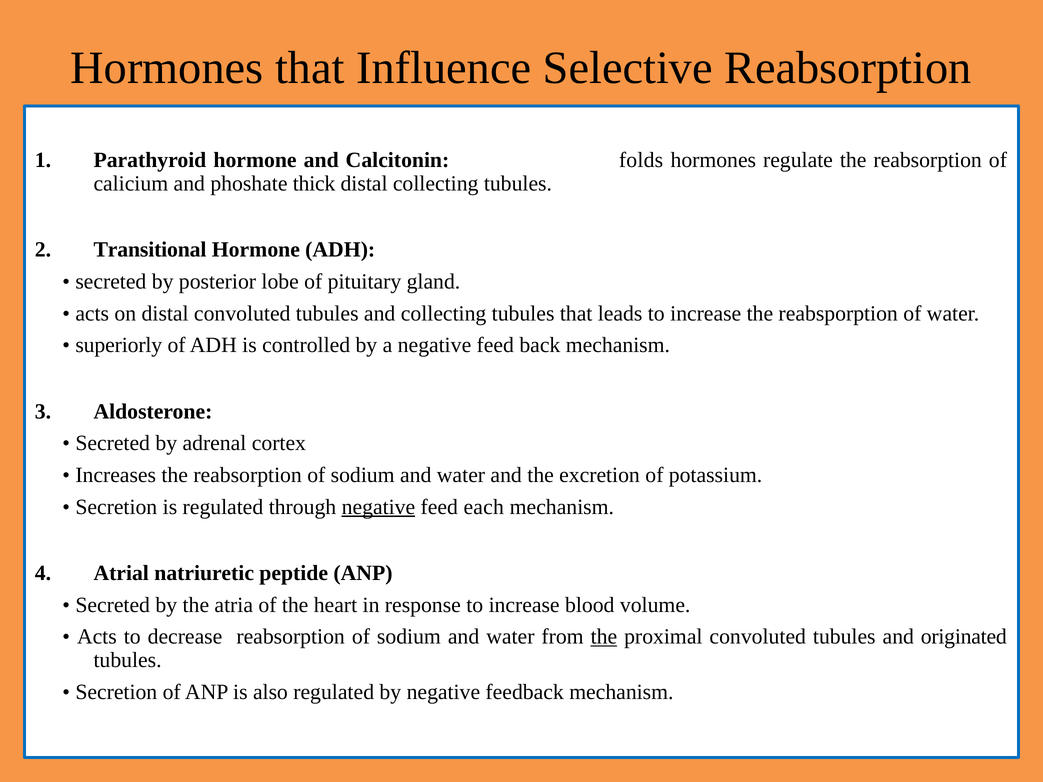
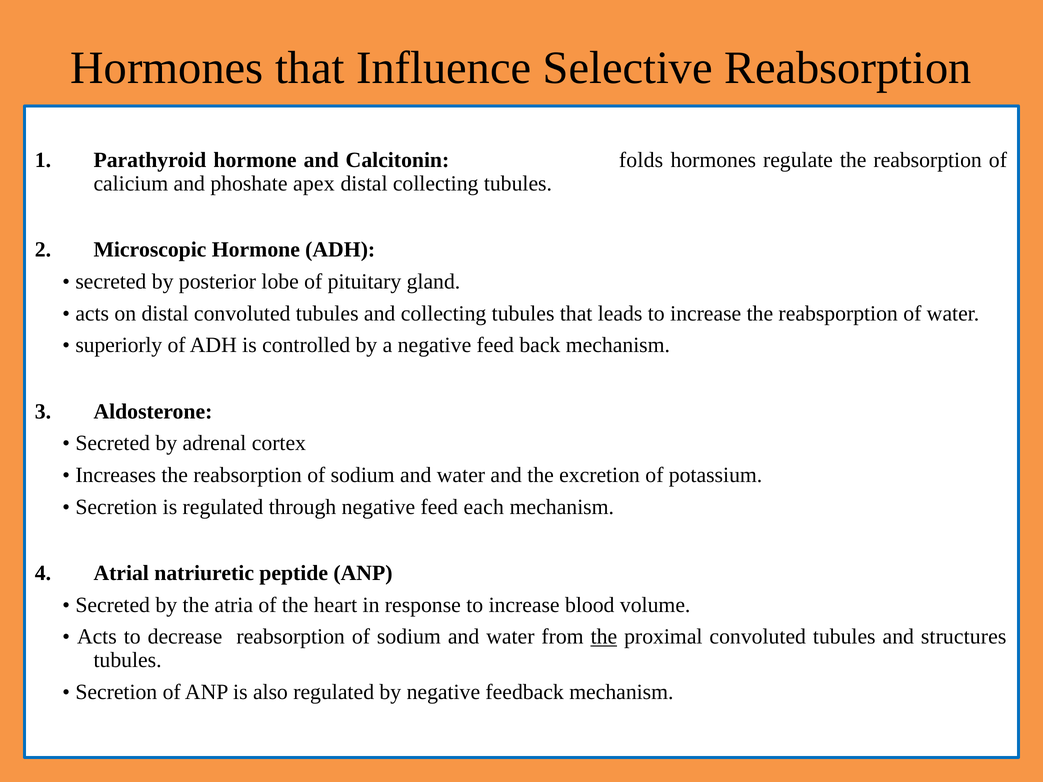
thick: thick -> apex (314, 184)
Transitional: Transitional -> Microscopic (150, 250)
negative underline: present -> none (378, 507)
originated: originated -> structures (964, 637)
